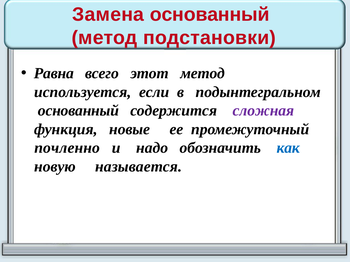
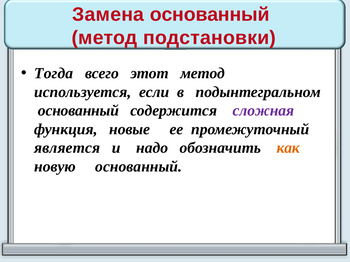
Равна: Равна -> Тогда (54, 73)
почленно: почленно -> является (67, 148)
как colour: blue -> orange (288, 148)
новую называется: называется -> основанный (139, 167)
